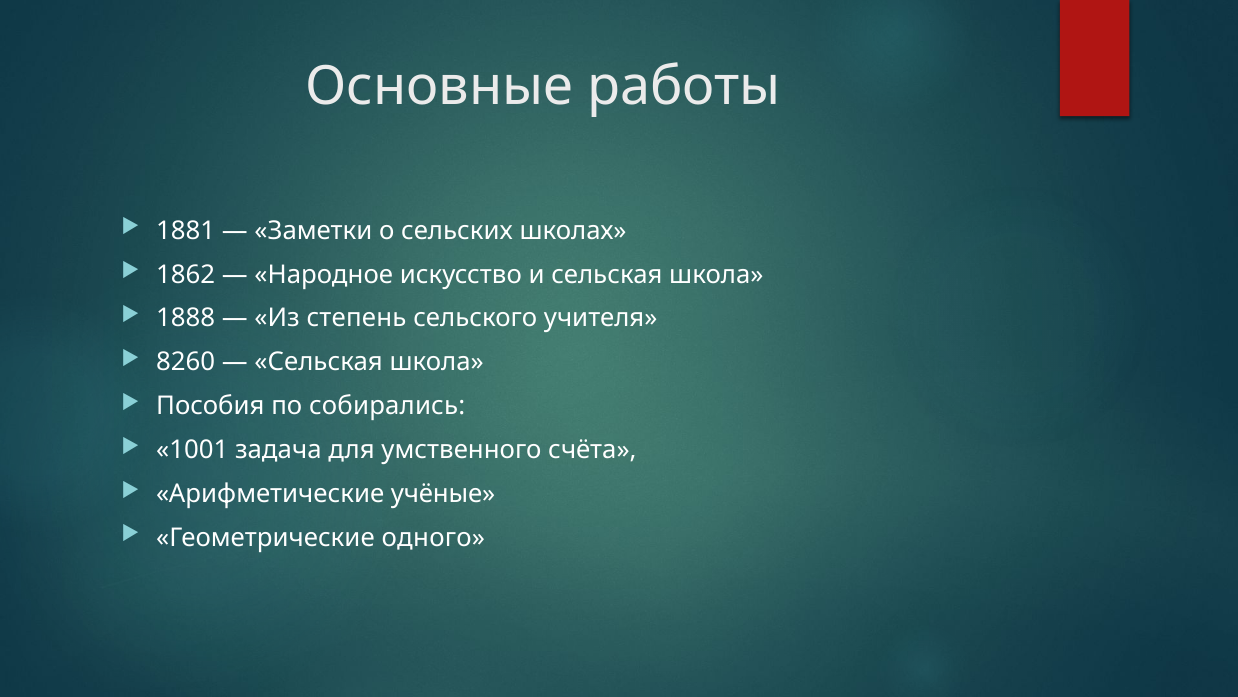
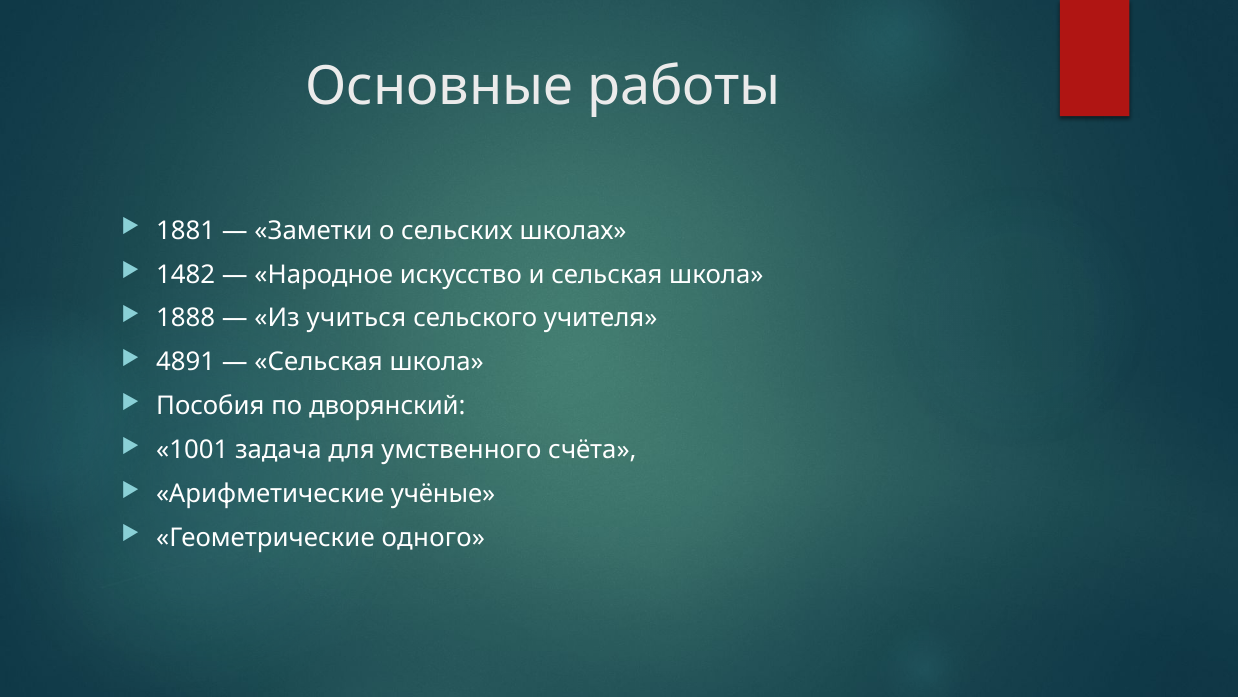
1862: 1862 -> 1482 (186, 274)
степень: степень -> учиться (357, 318)
8260: 8260 -> 4891 (186, 362)
собирались: собирались -> дворянский (387, 406)
